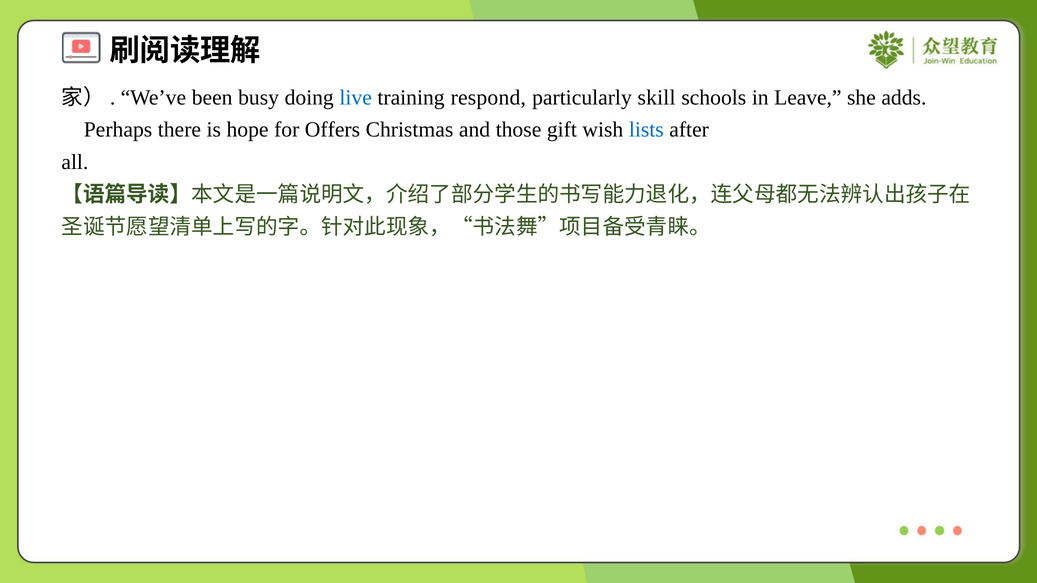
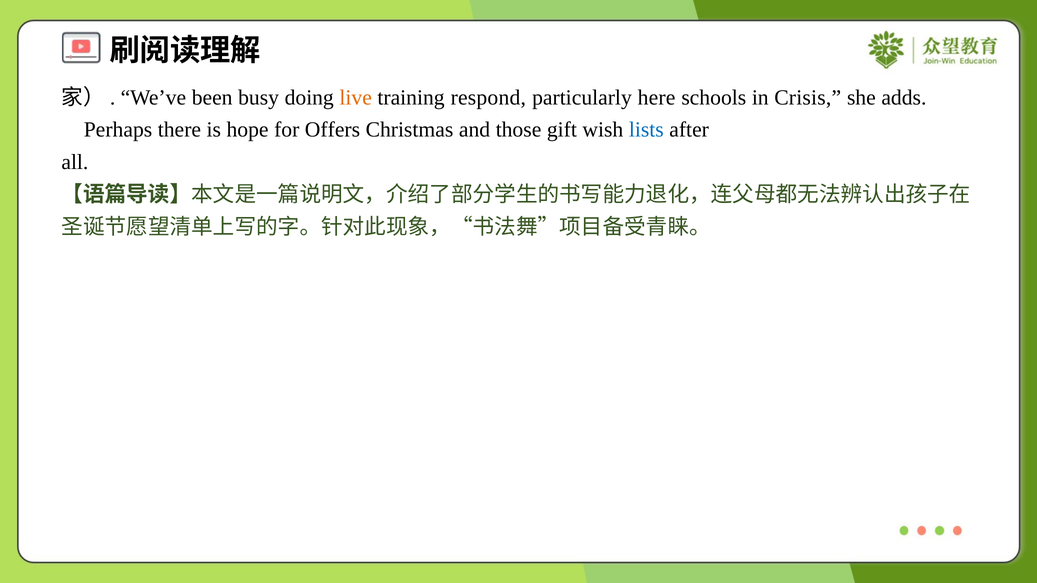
live colour: blue -> orange (356, 97)
skill: skill -> here (657, 97)
Leave: Leave -> Crisis (808, 97)
